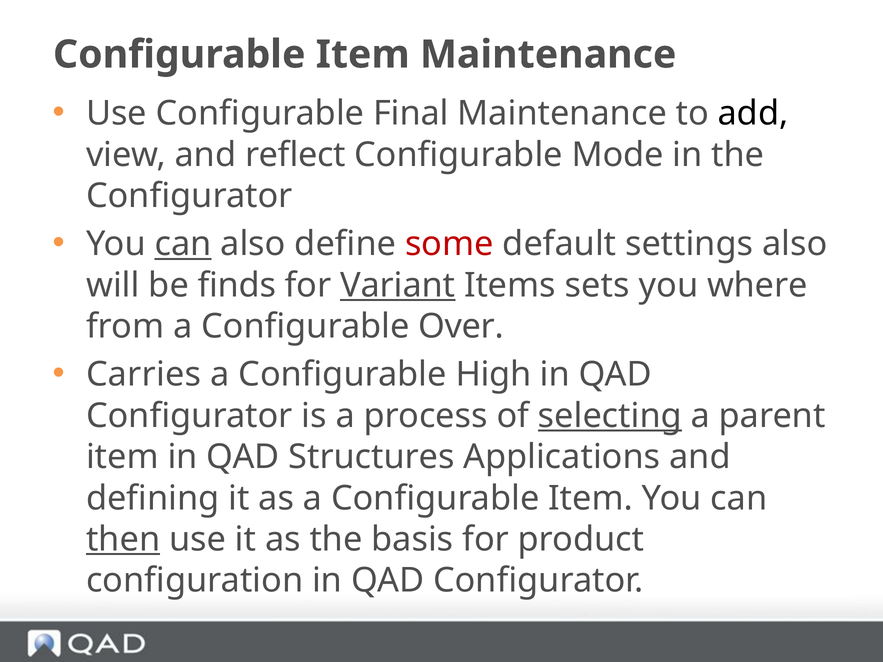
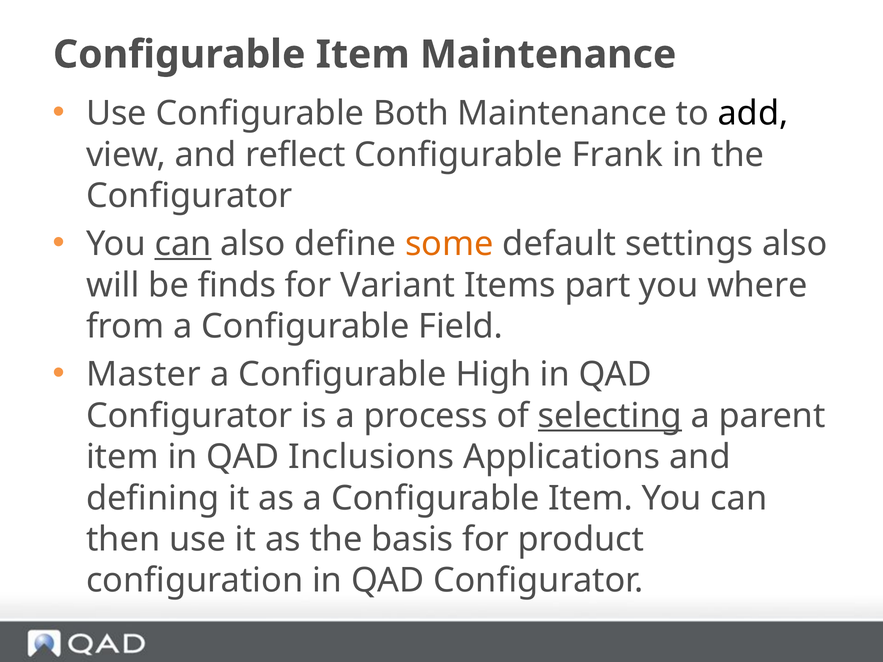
Final: Final -> Both (411, 114)
Mode: Mode -> Frank (617, 155)
some colour: red -> orange (449, 244)
Variant underline: present -> none (398, 285)
sets: sets -> part (598, 285)
Over: Over -> Field (461, 327)
Carries: Carries -> Master (144, 375)
Structures: Structures -> Inclusions (371, 457)
then underline: present -> none (123, 540)
